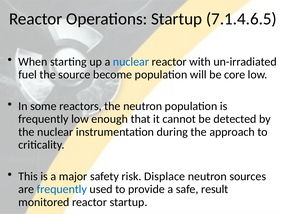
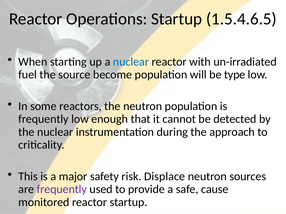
7.1.4.6.5: 7.1.4.6.5 -> 1.5.4.6.5 (241, 19)
core: core -> type (235, 75)
frequently colour: blue -> purple (62, 190)
result: result -> cause (215, 190)
